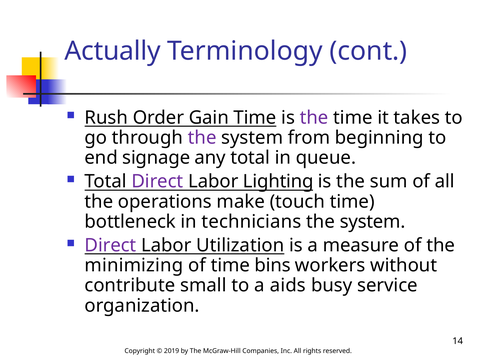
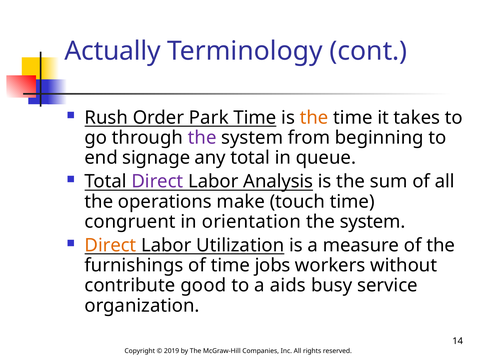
Gain: Gain -> Park (209, 118)
the colour: purple -> orange (314, 118)
Lighting: Lighting -> Analysis (278, 182)
bottleneck: bottleneck -> congruent (130, 222)
technicians: technicians -> orientation (251, 222)
Direct colour: purple -> orange (110, 246)
minimizing: minimizing -> furnishings (134, 266)
bins: bins -> jobs (273, 266)
small: small -> good (203, 286)
